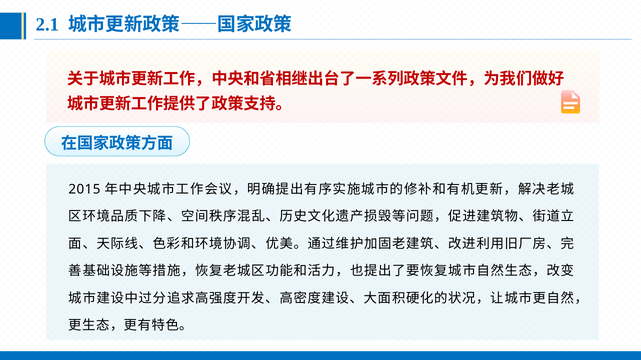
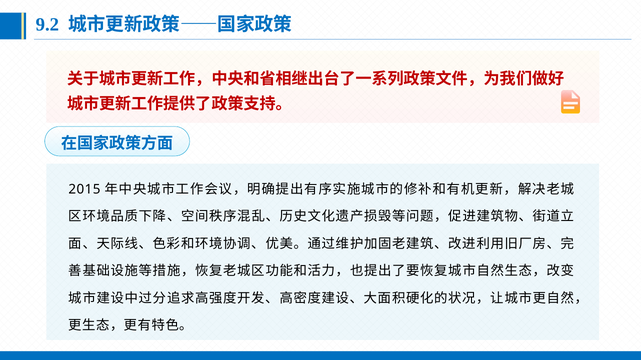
2.1: 2.1 -> 9.2 (47, 24)
